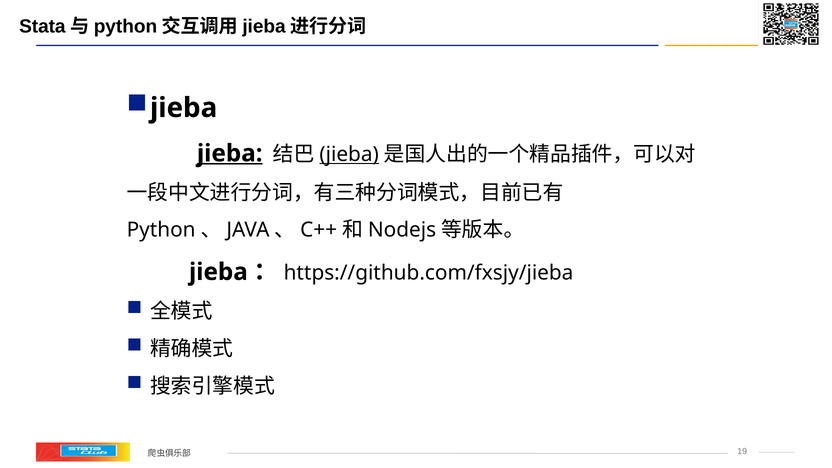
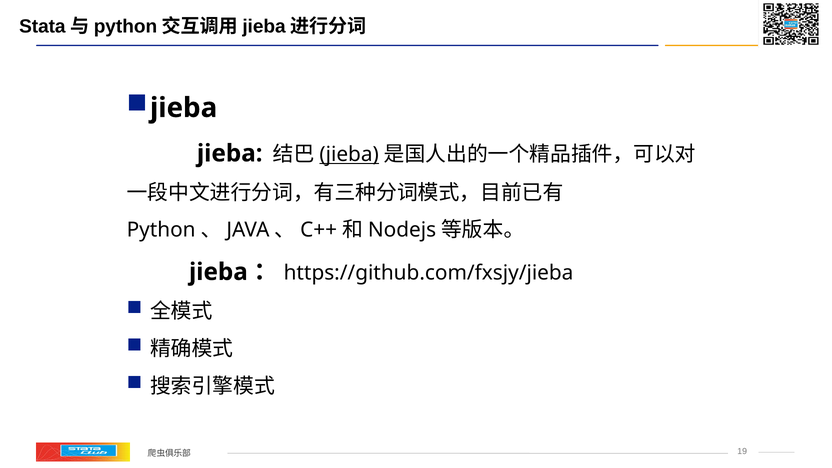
jieba underline: present -> none (230, 153)
